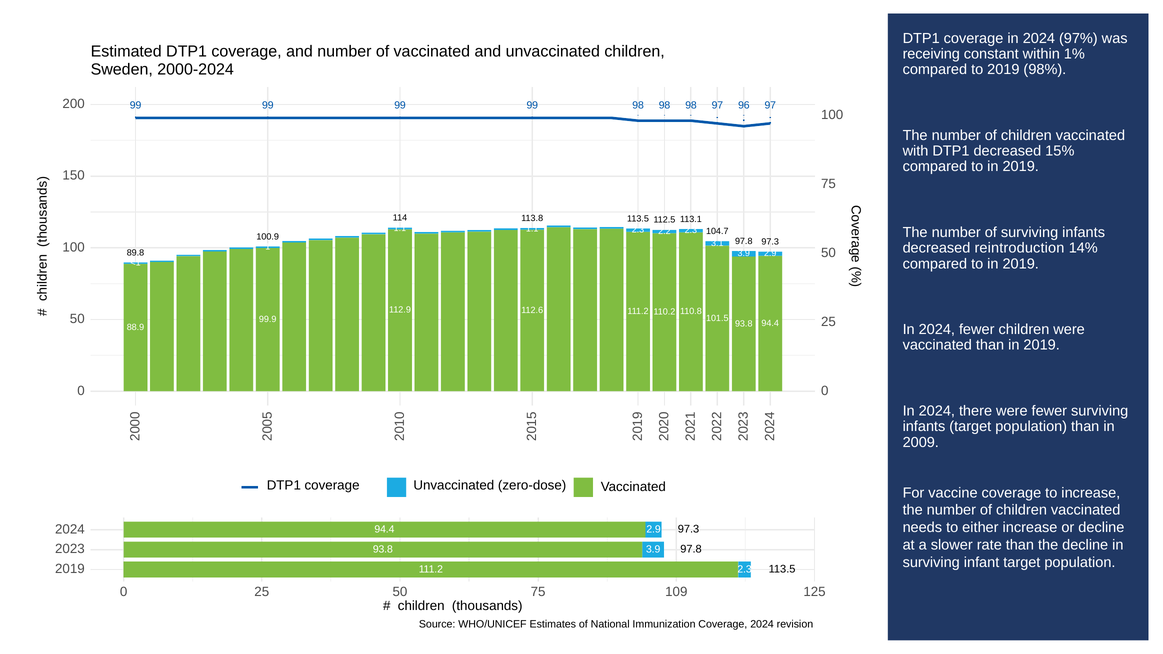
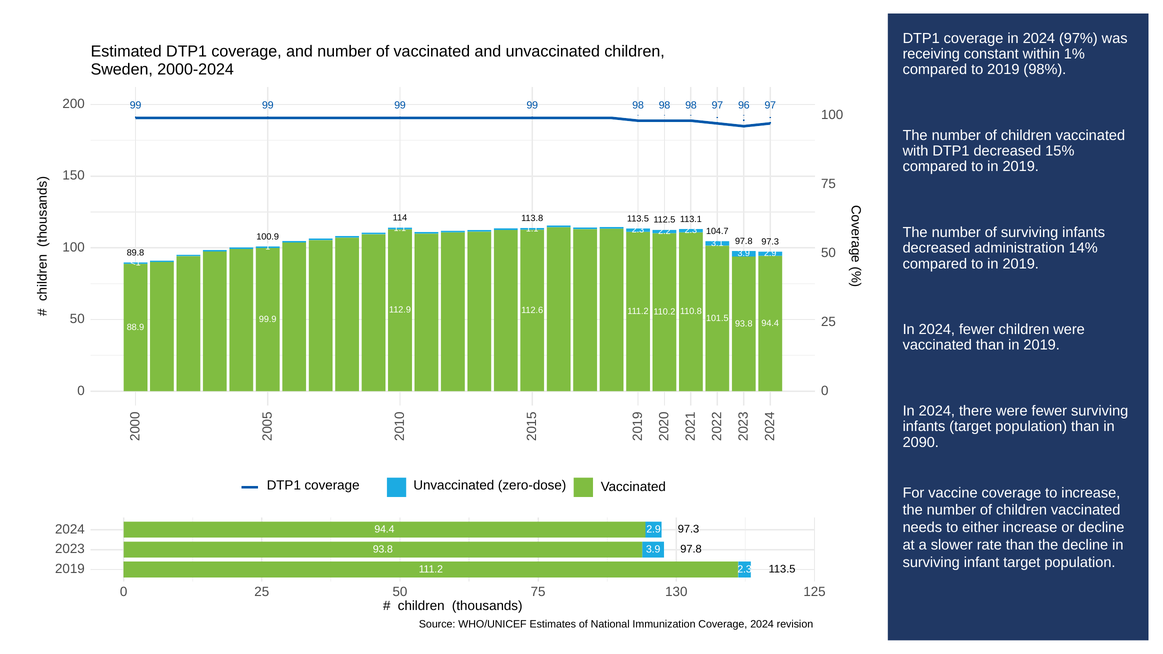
reintroduction: reintroduction -> administration (1020, 248)
2009: 2009 -> 2090 (921, 442)
109: 109 -> 130 (676, 592)
